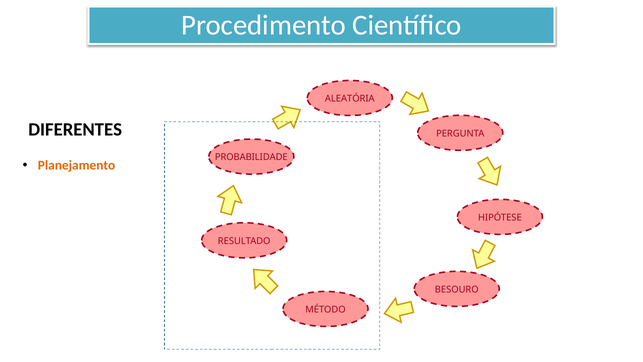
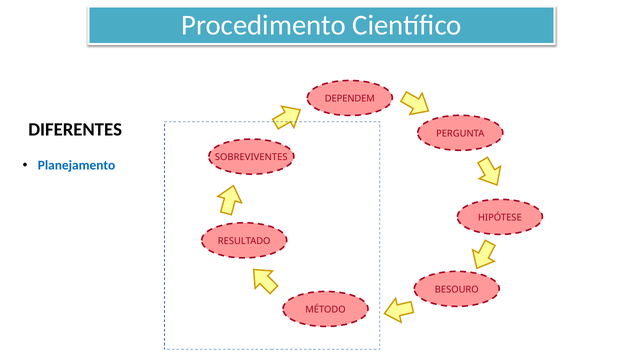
ALEATÓRIA: ALEATÓRIA -> DEPENDEM (350, 99)
PROBABILIDADE: PROBABILIDADE -> SOBREVIVENTES (251, 157)
Planejamento colour: orange -> blue (77, 165)
